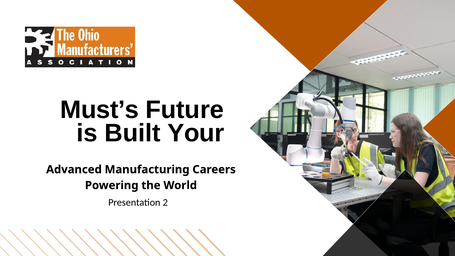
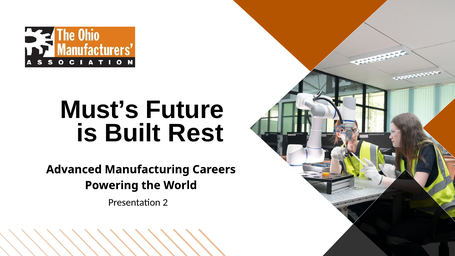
Your: Your -> Rest (196, 133)
